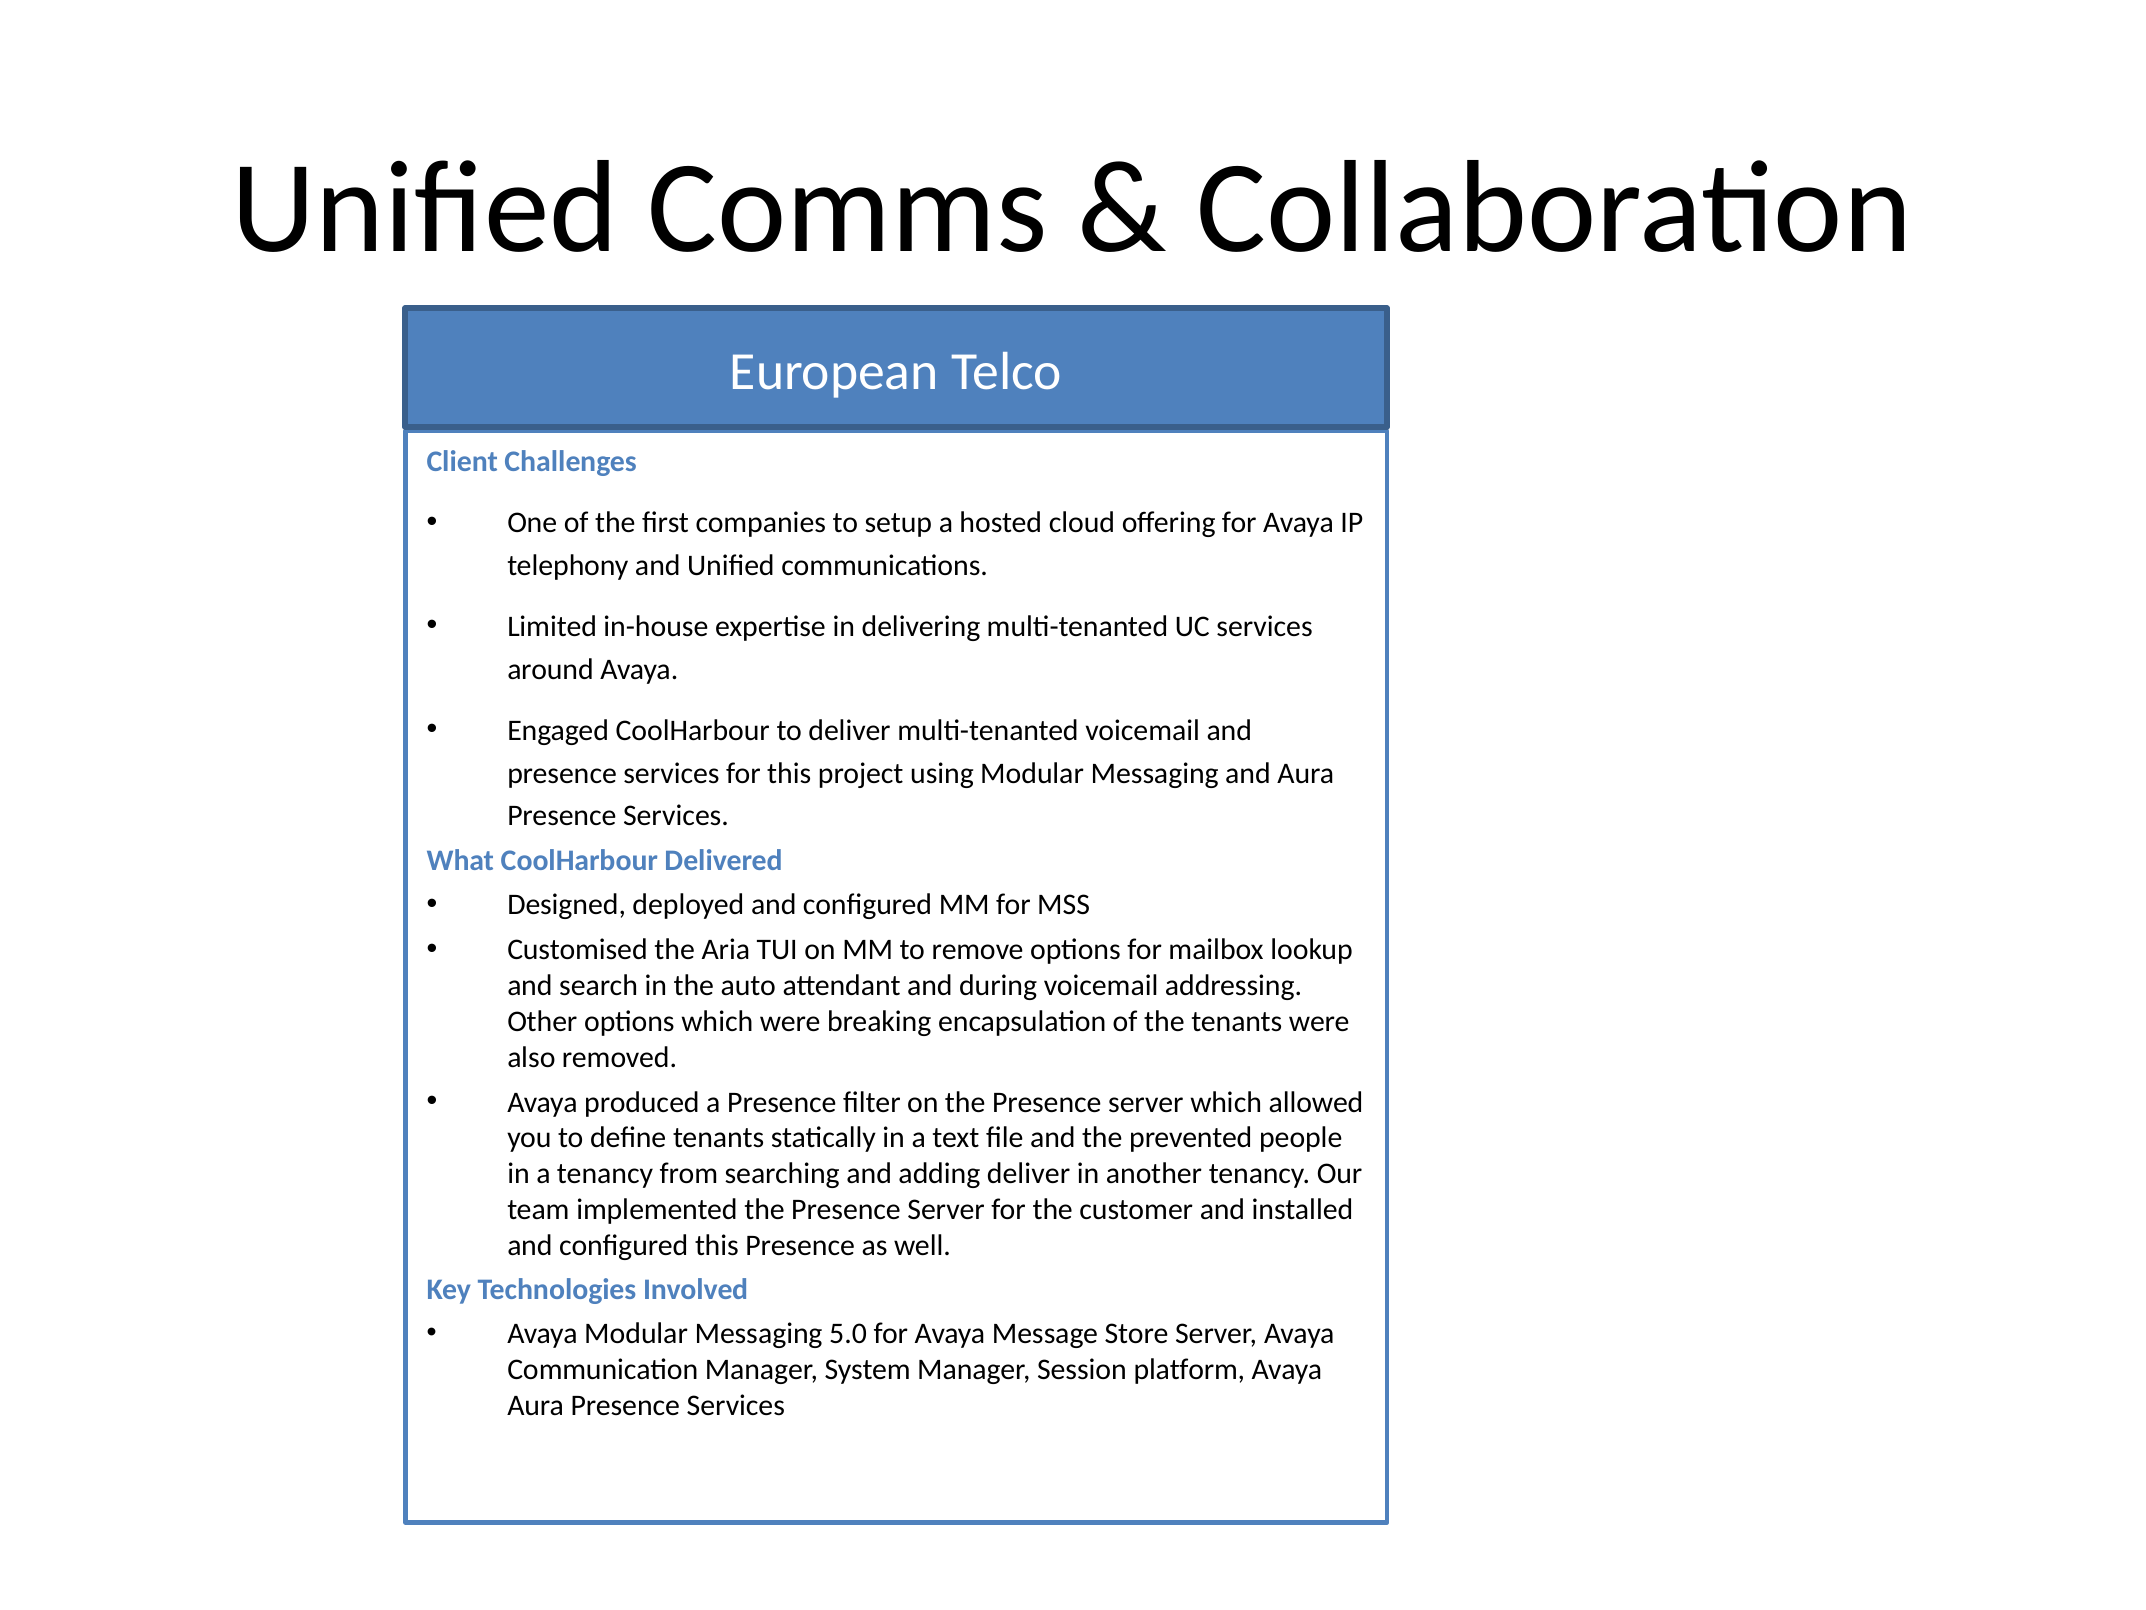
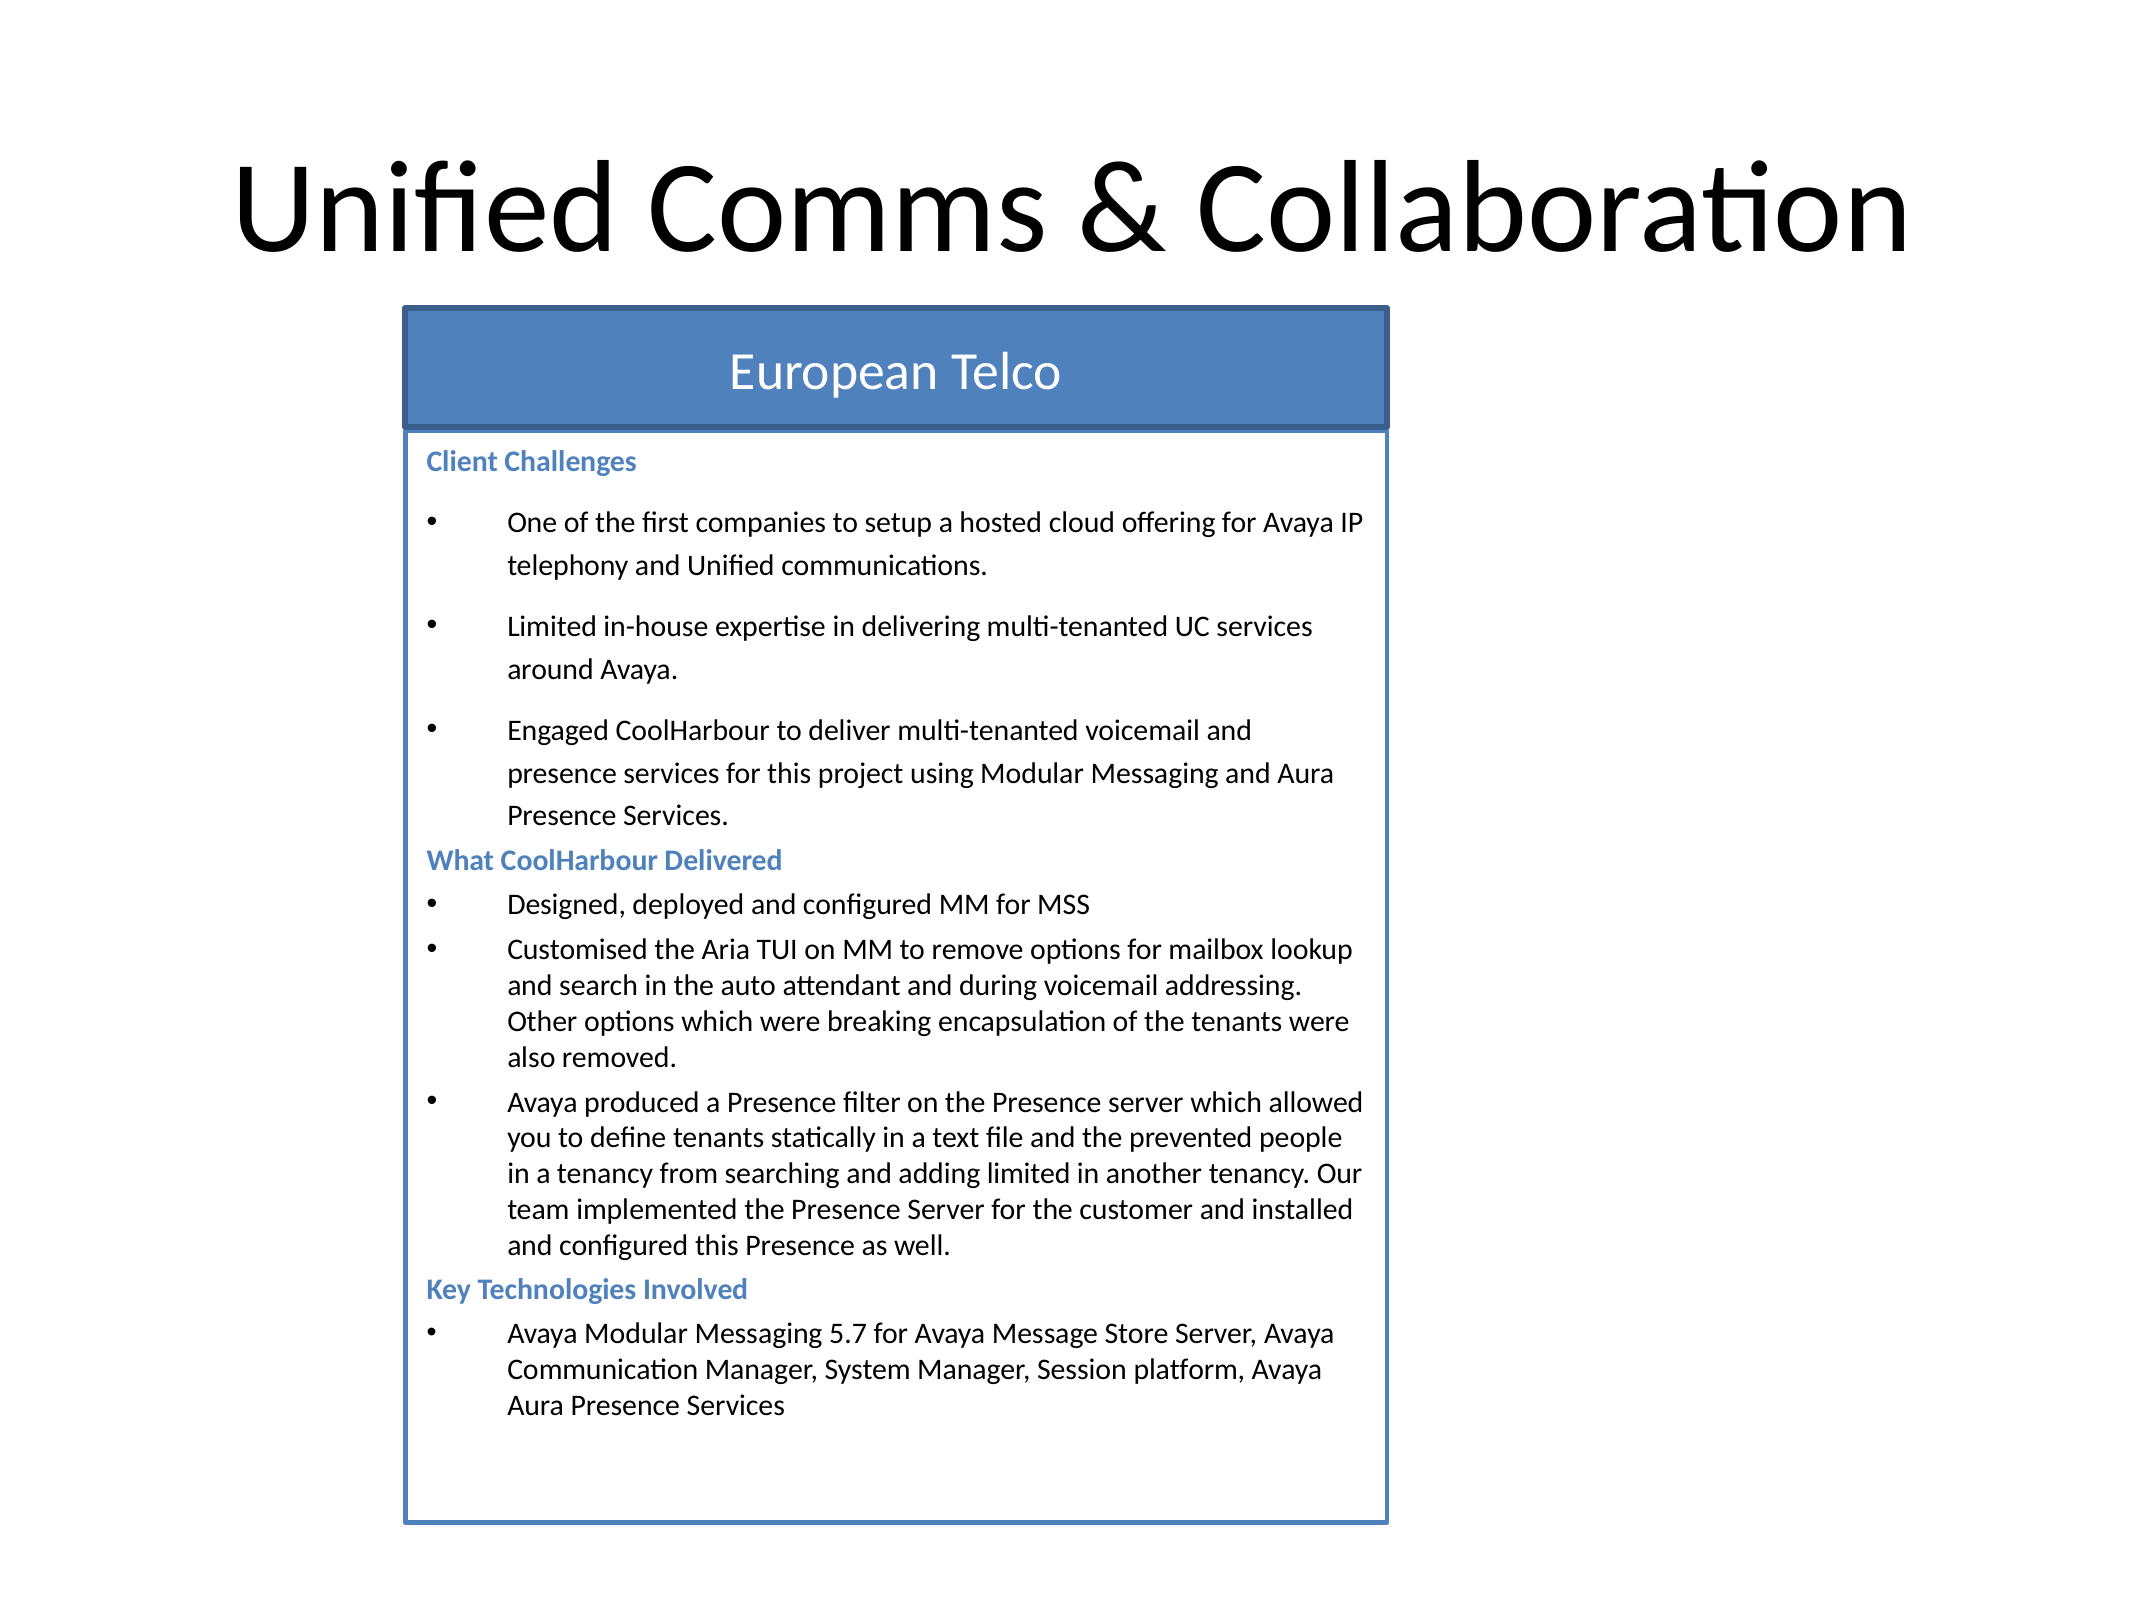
adding deliver: deliver -> limited (1029, 1173)
5.0: 5.0 -> 5.7 (848, 1334)
